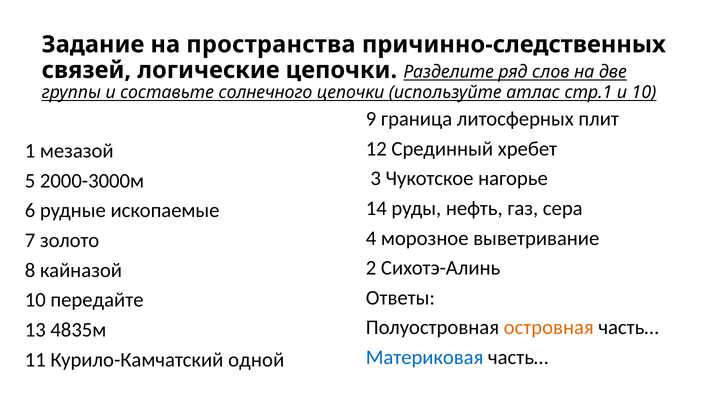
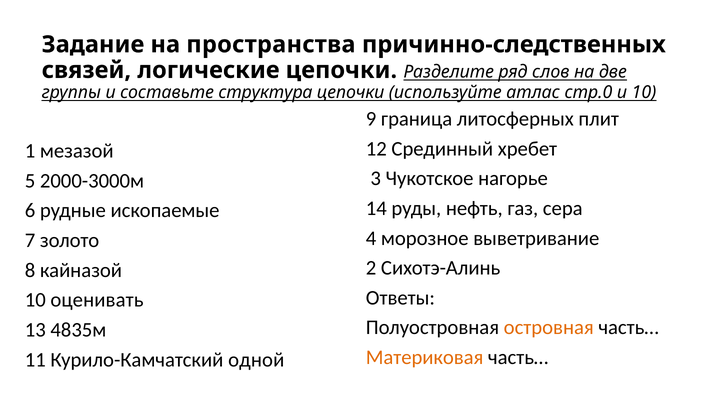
солнечного: солнечного -> структура (265, 92)
стр.1: стр.1 -> стр.0 (588, 92)
передайте: передайте -> оценивать (97, 300)
Материковая colour: blue -> orange (425, 357)
